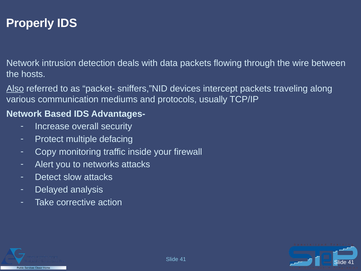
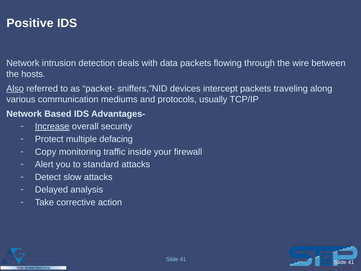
Properly: Properly -> Positive (30, 23)
Increase underline: none -> present (52, 126)
networks: networks -> standard (101, 164)
